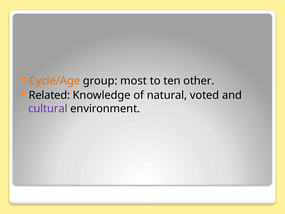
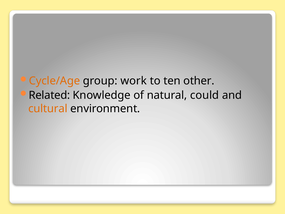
most: most -> work (134, 81)
voted: voted -> could (205, 95)
cultural colour: purple -> orange (48, 108)
